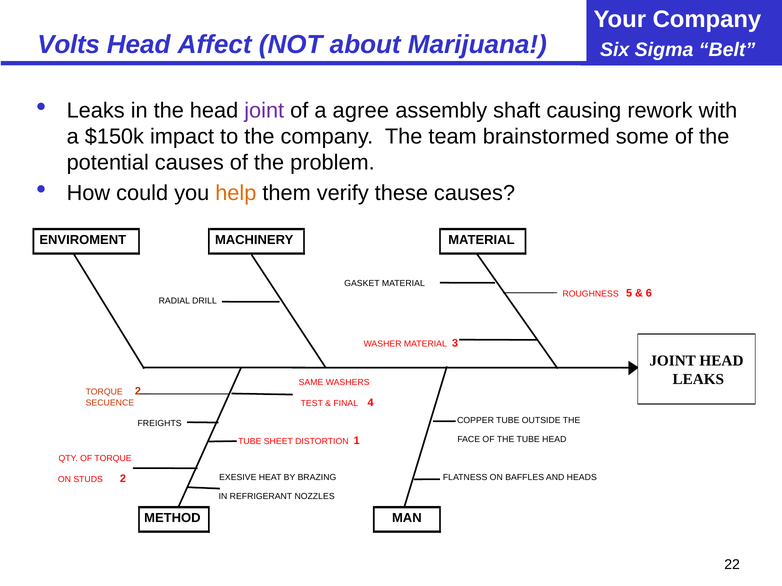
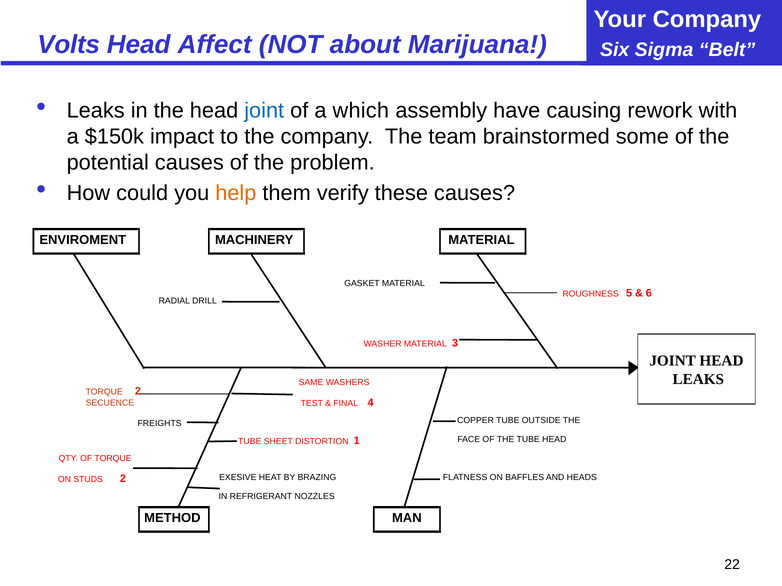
joint colour: purple -> blue (264, 111)
agree: agree -> which (361, 111)
shaft: shaft -> have (517, 111)
